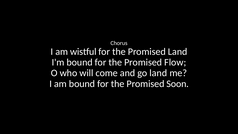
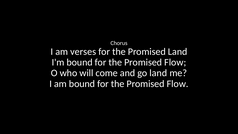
wistful: wistful -> verses (83, 52)
Soon: Soon -> Flow (178, 84)
